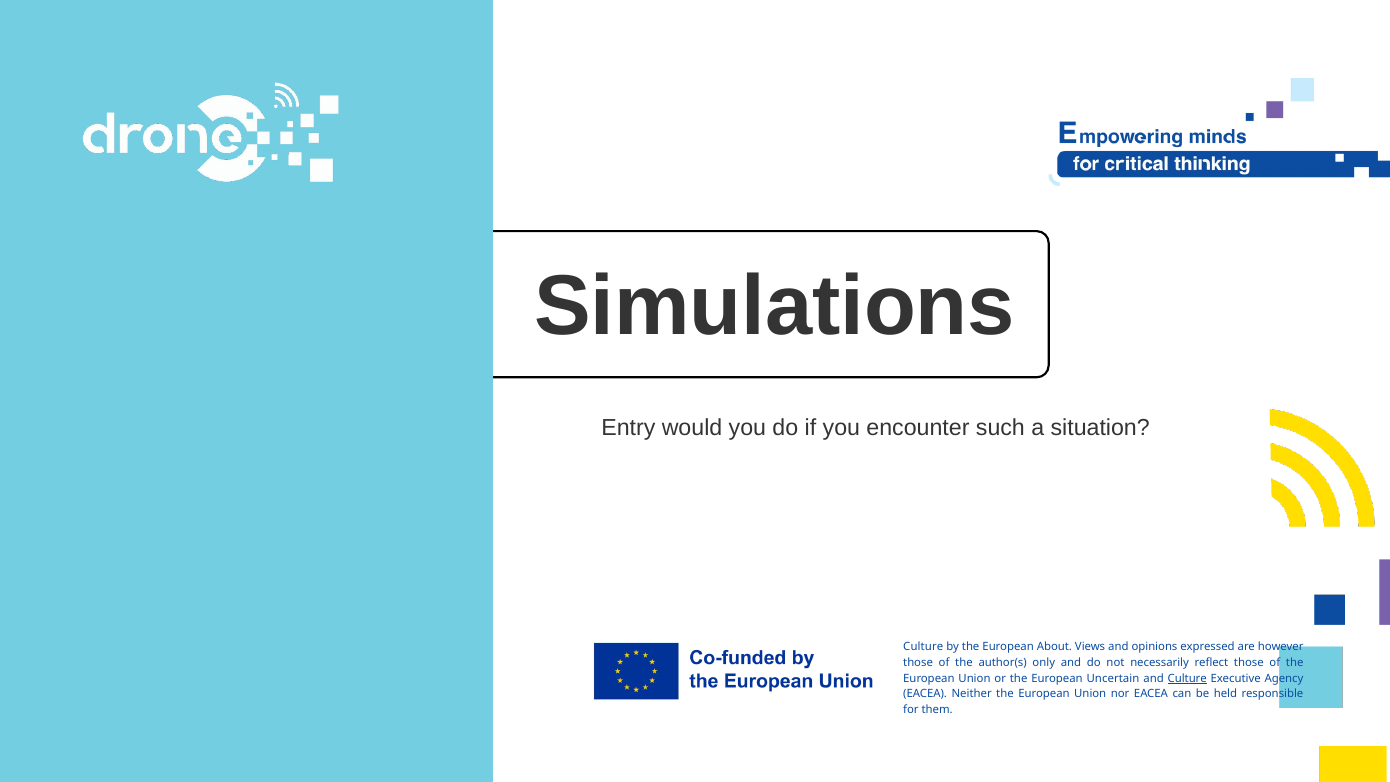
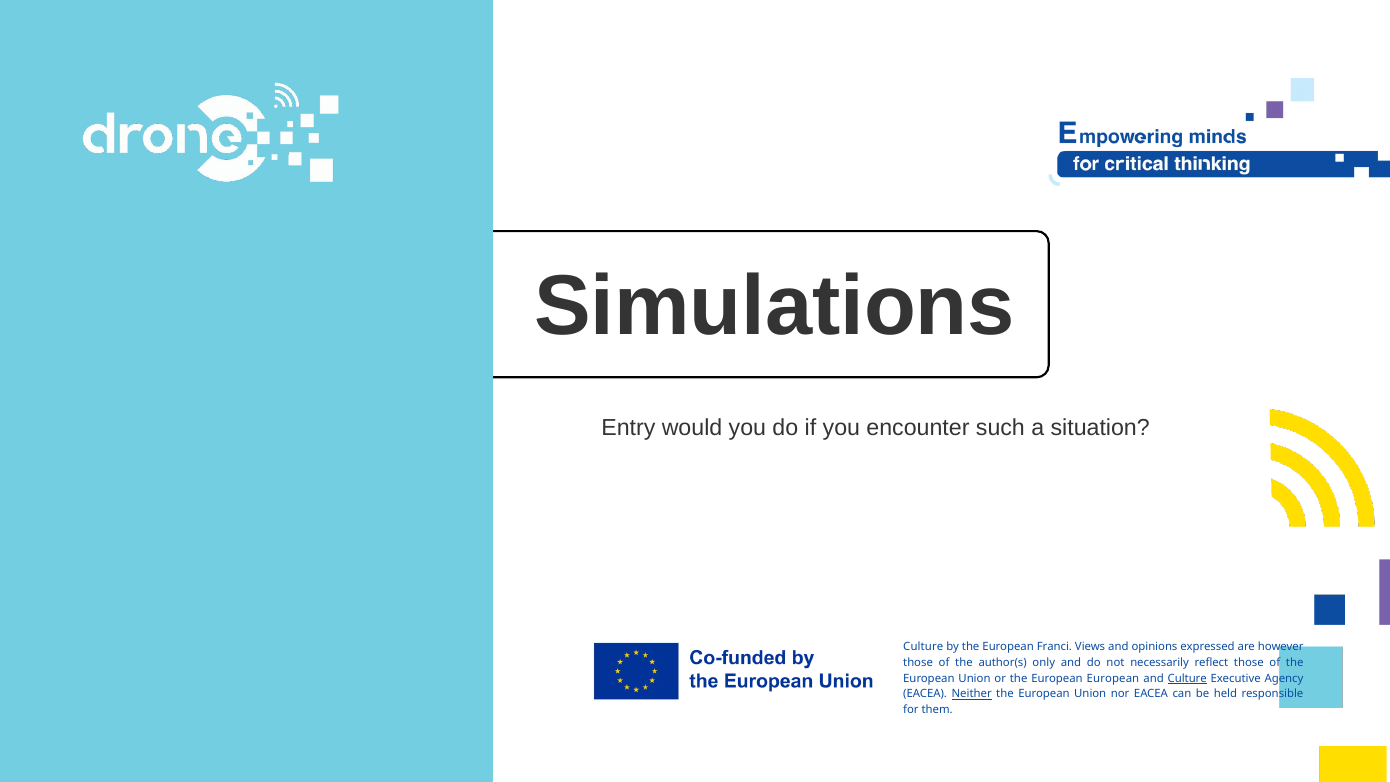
About: About -> Franci (1054, 647)
European Uncertain: Uncertain -> European (1113, 678)
Neither underline: none -> present (972, 694)
